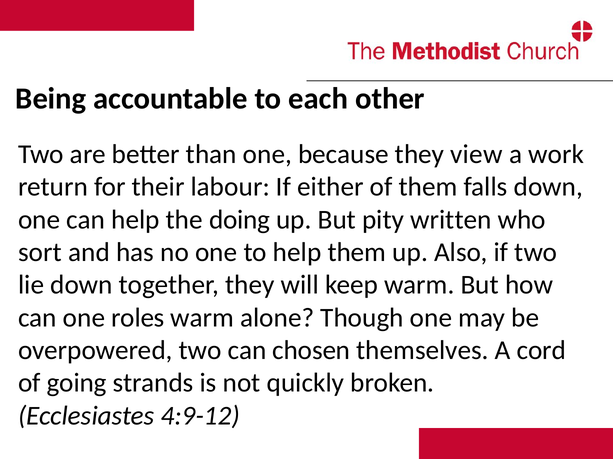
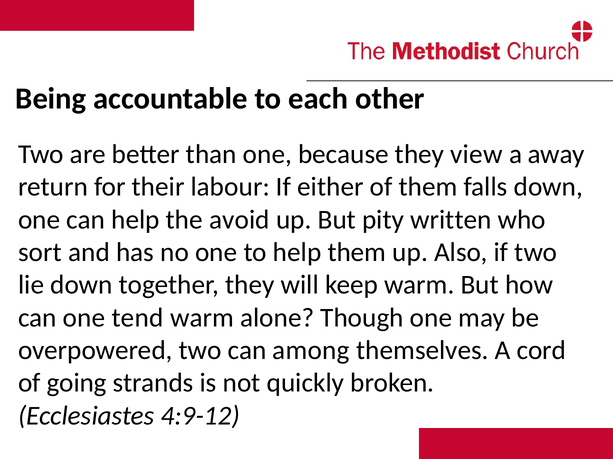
work: work -> away (556, 155)
doing: doing -> avoid (239, 220)
roles: roles -> tend (138, 318)
chosen: chosen -> among (311, 351)
